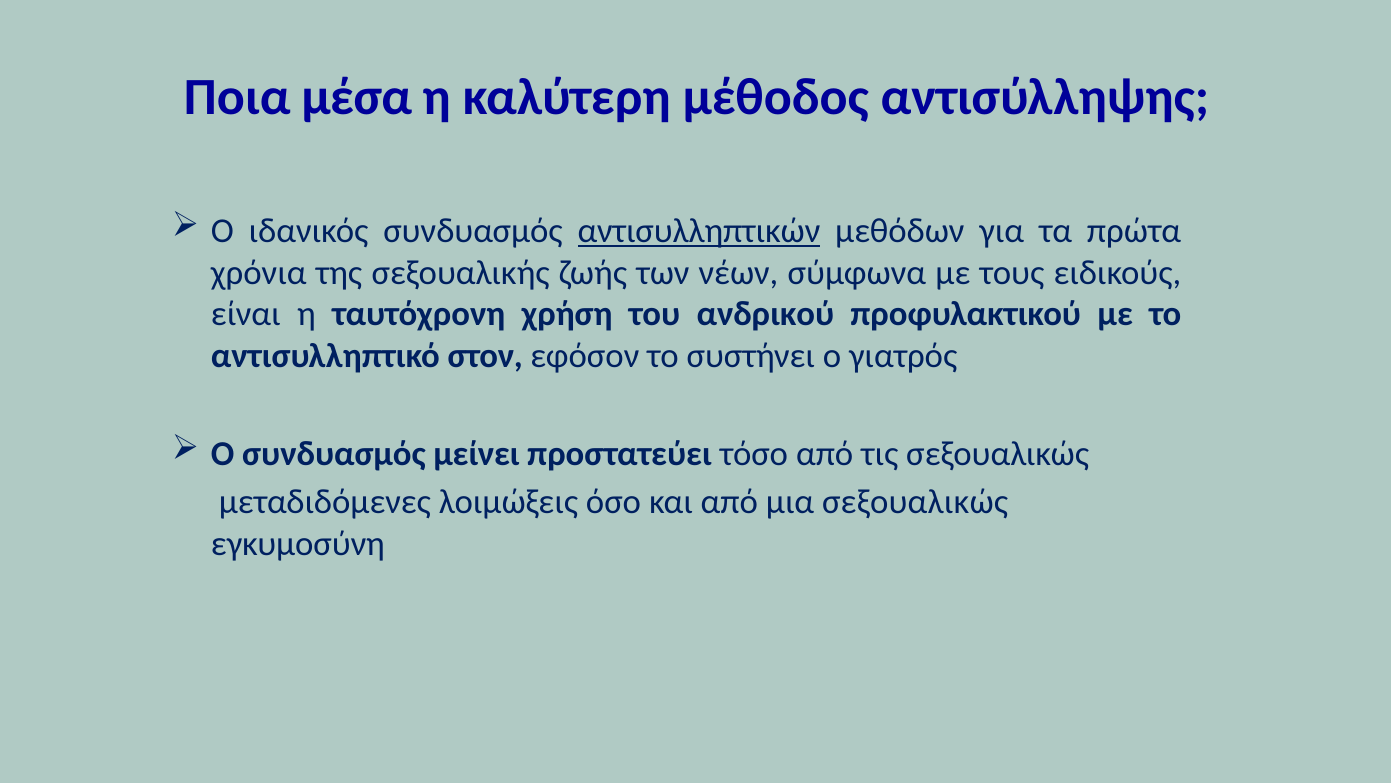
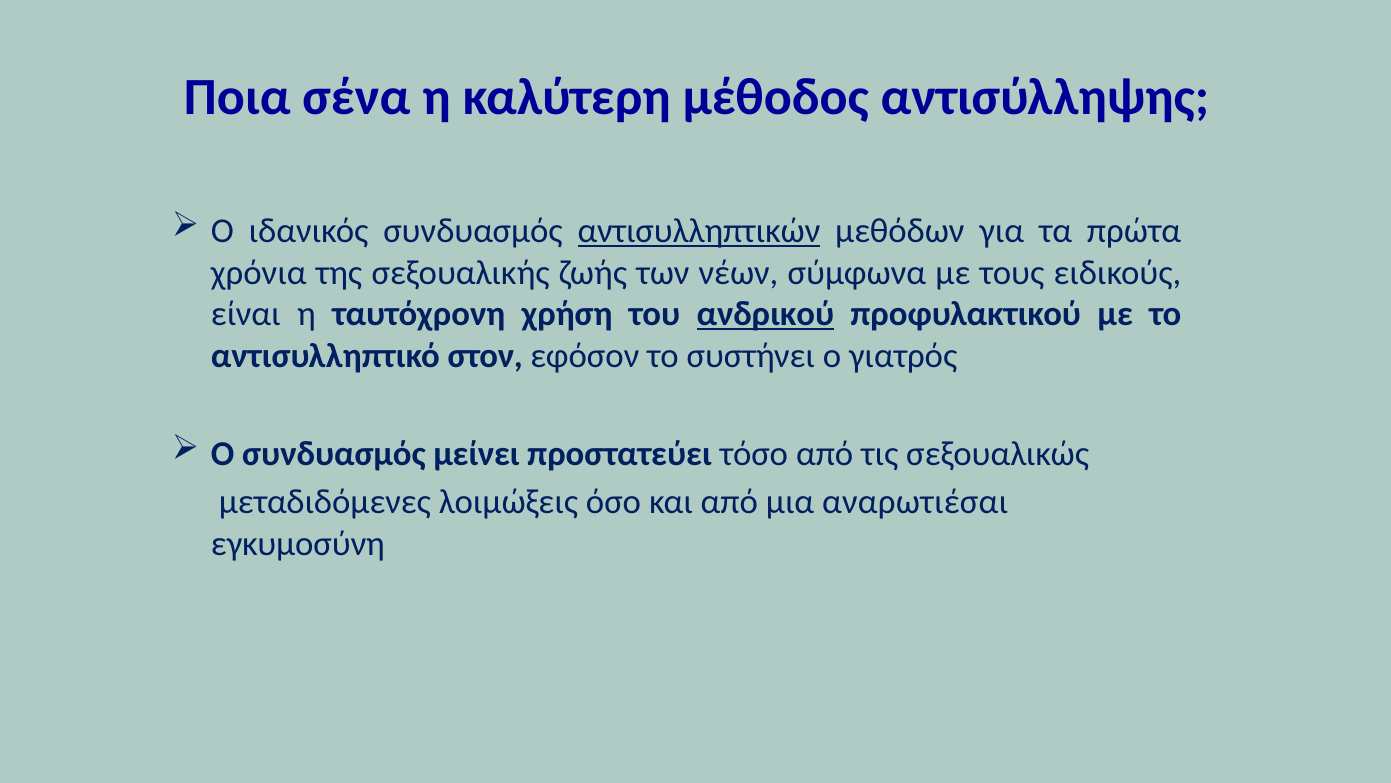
μέσα: μέσα -> σένα (356, 97)
ανδρικού underline: none -> present (765, 314)
μια σεξουαλικώς: σεξουαλικώς -> αναρωτιέσαι (915, 502)
